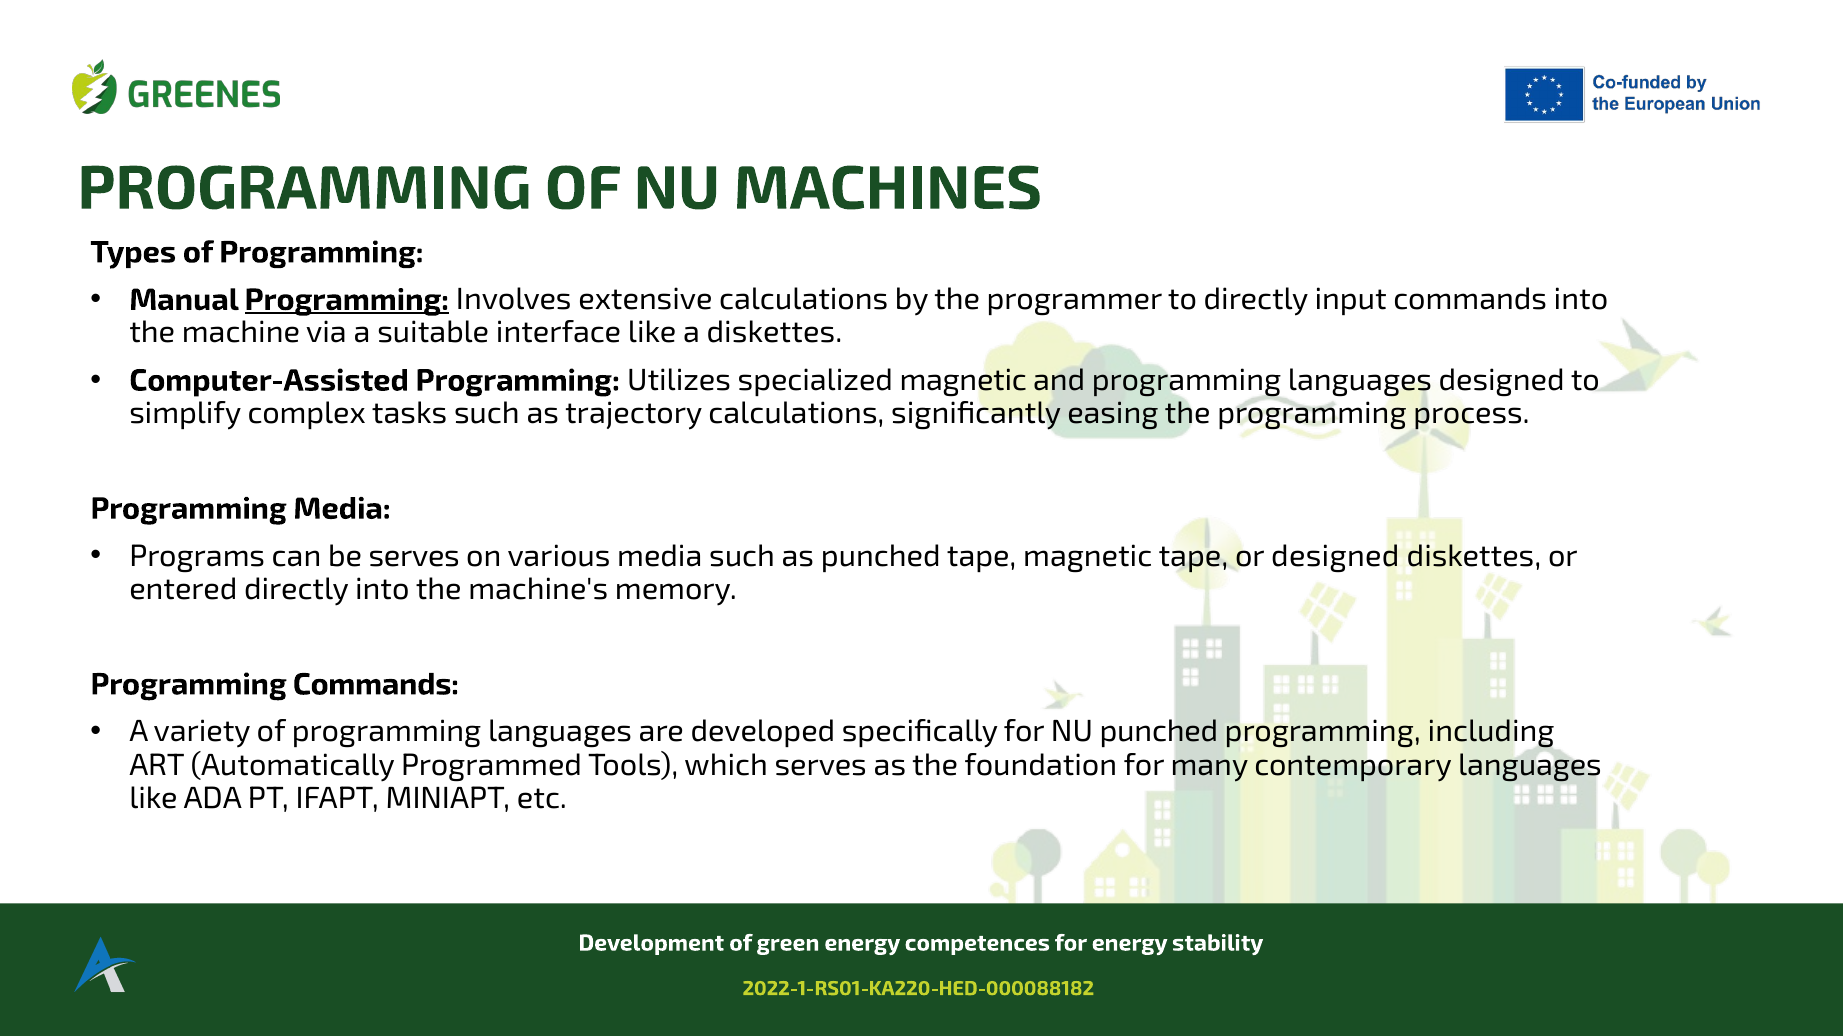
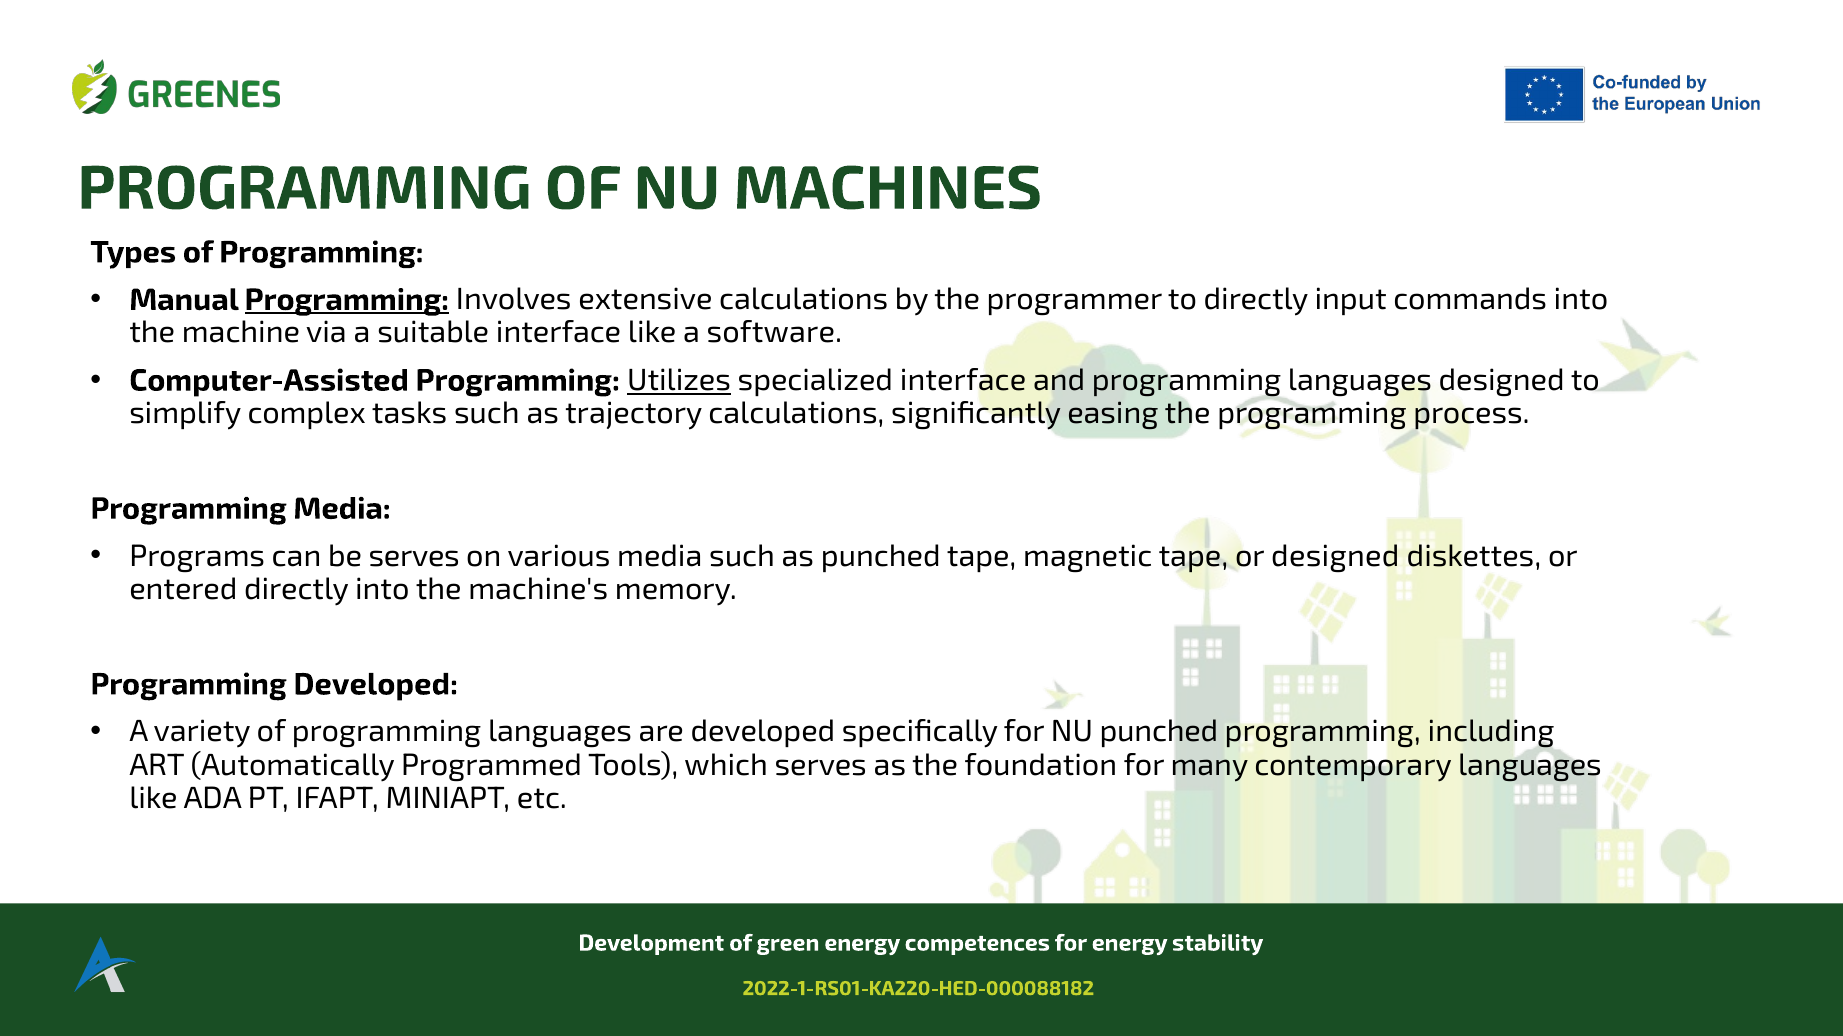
a diskettes: diskettes -> software (774, 333)
Utilizes underline: none -> present (679, 381)
specialized magnetic: magnetic -> interface (963, 381)
Programming Commands: Commands -> Developed (376, 685)
